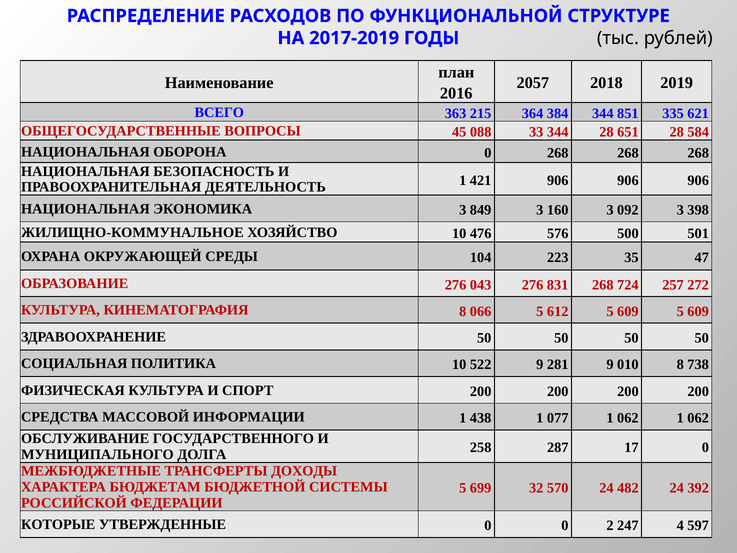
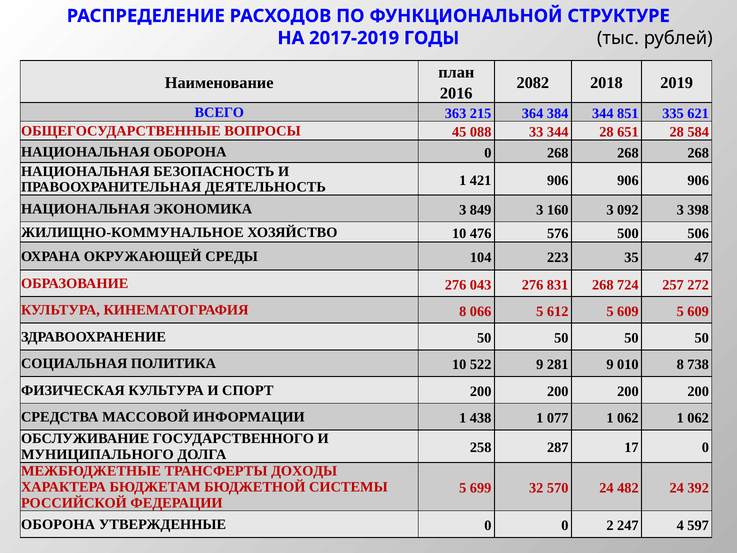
2057: 2057 -> 2082 (533, 83)
501: 501 -> 506 (698, 233)
КОТОРЫЕ: КОТОРЫЕ -> ОБОРОНА (58, 524)
